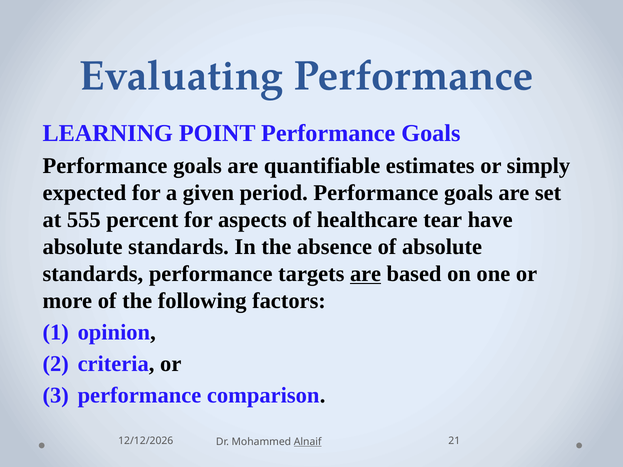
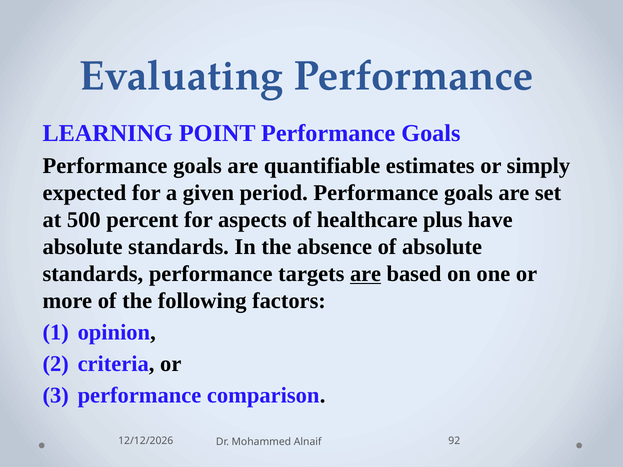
555: 555 -> 500 (84, 220)
tear: tear -> plus (443, 220)
21: 21 -> 92 (454, 441)
Alnaif underline: present -> none (308, 442)
